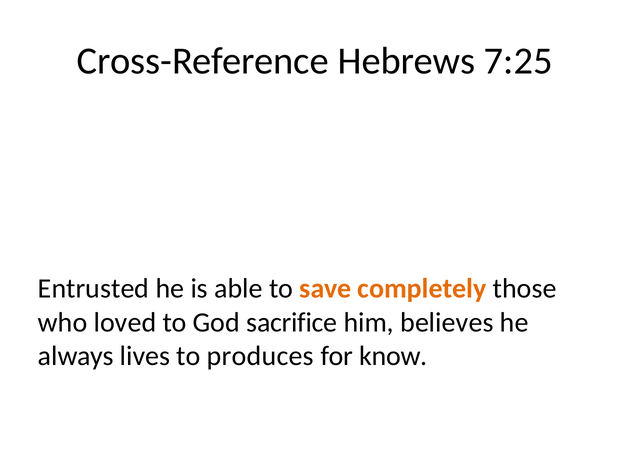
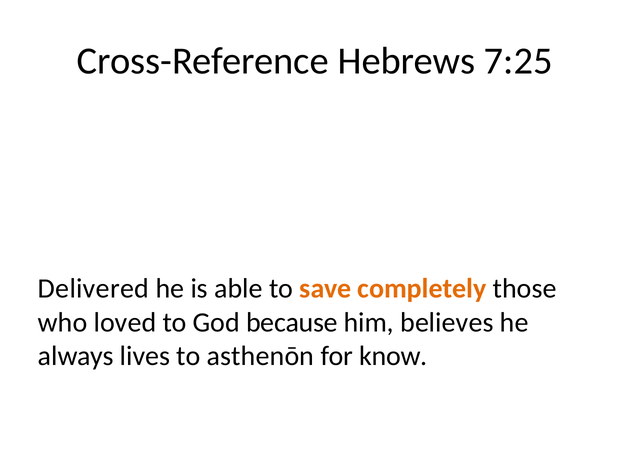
Entrusted: Entrusted -> Delivered (93, 289)
sacrifice: sacrifice -> because (292, 323)
produces: produces -> asthenōn (260, 356)
